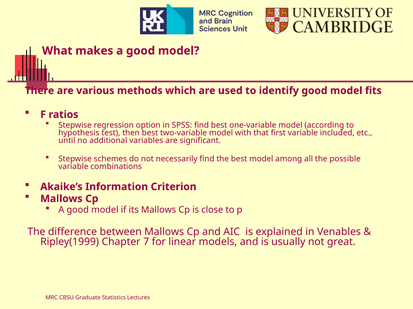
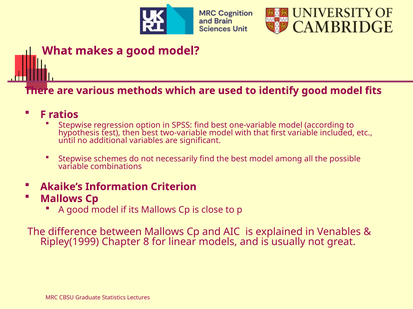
7: 7 -> 8 (146, 242)
